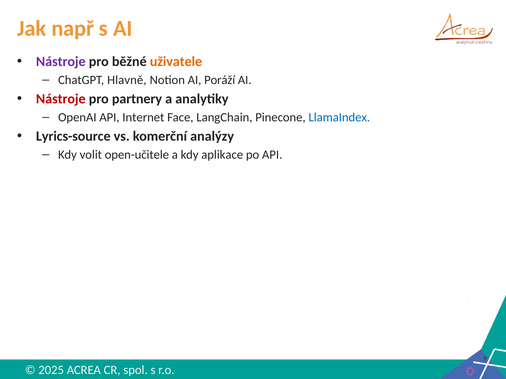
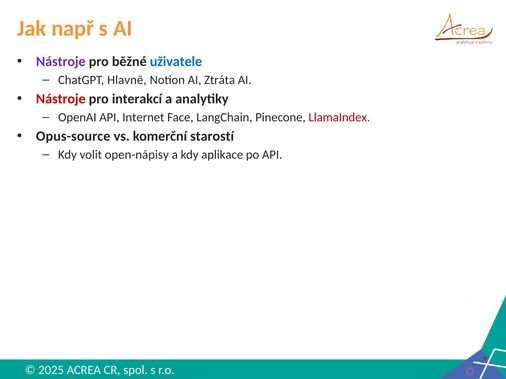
uživatele colour: orange -> blue (176, 62)
Poráží: Poráží -> Ztráta (220, 80)
partnery: partnery -> interakcí (137, 99)
LlamaIndex colour: blue -> red (339, 118)
Lyrics-source: Lyrics-source -> Opus-source (73, 137)
analýzy: analýzy -> starostí (212, 137)
open-učitele: open-učitele -> open-nápisy (137, 155)
